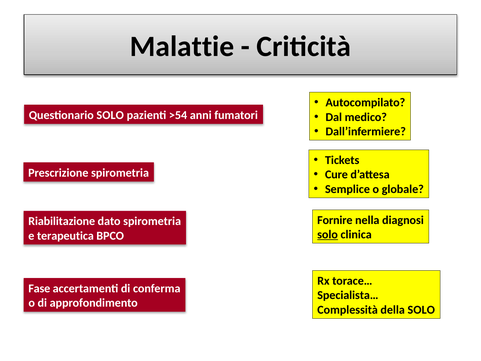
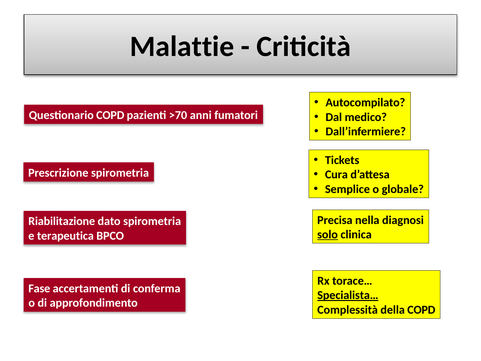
Questionario SOLO: SOLO -> COPD (110, 115)
>54: >54 -> >70 (178, 115)
Cure: Cure -> Cura (336, 175)
Fornire: Fornire -> Precisa (335, 220)
Specialista… underline: none -> present (348, 295)
della SOLO: SOLO -> COPD (421, 310)
